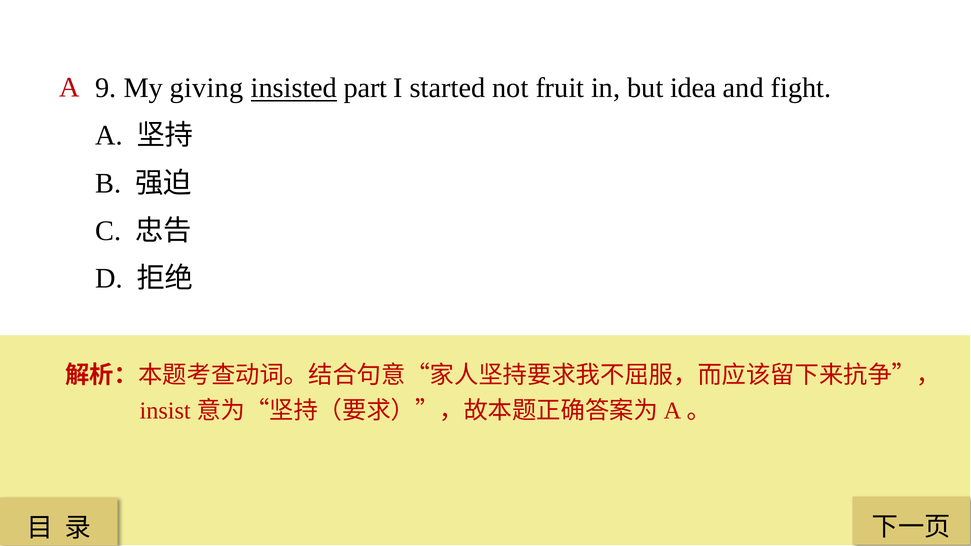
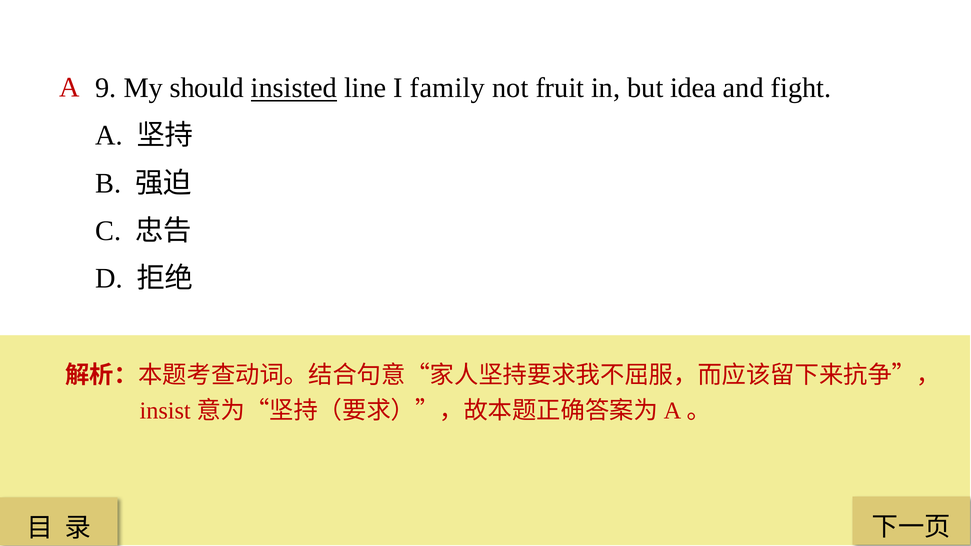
giving: giving -> should (207, 88)
part: part -> line (365, 88)
started: started -> family (448, 88)
